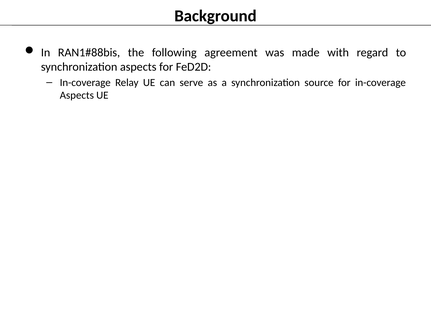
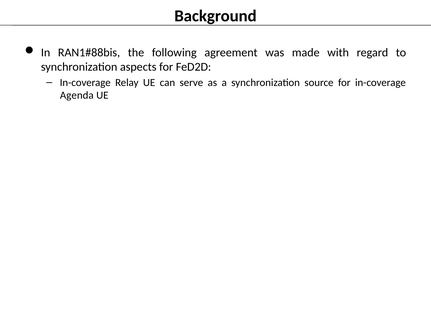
Aspects: Aspects -> Agenda (77, 95)
